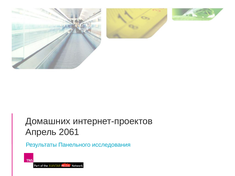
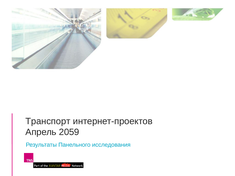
Домашних: Домашних -> Транспорт (48, 121)
2061: 2061 -> 2059 (69, 132)
